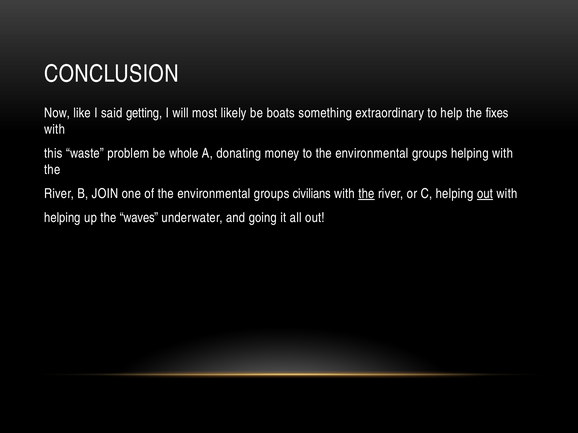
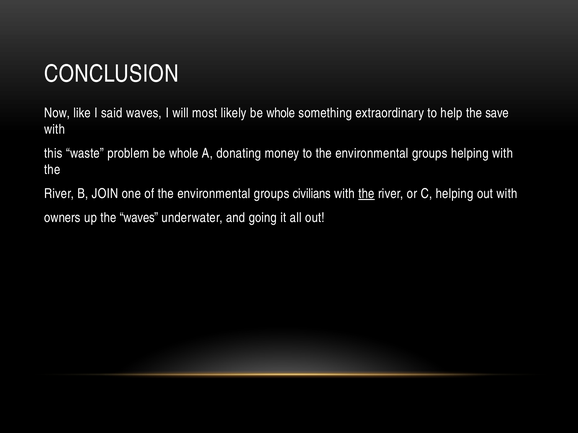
said getting: getting -> waves (144, 113)
likely be boats: boats -> whole (281, 113)
fixes: fixes -> save (497, 113)
out underline: present -> none (485, 194)
helping: helping -> owners (62, 218)
